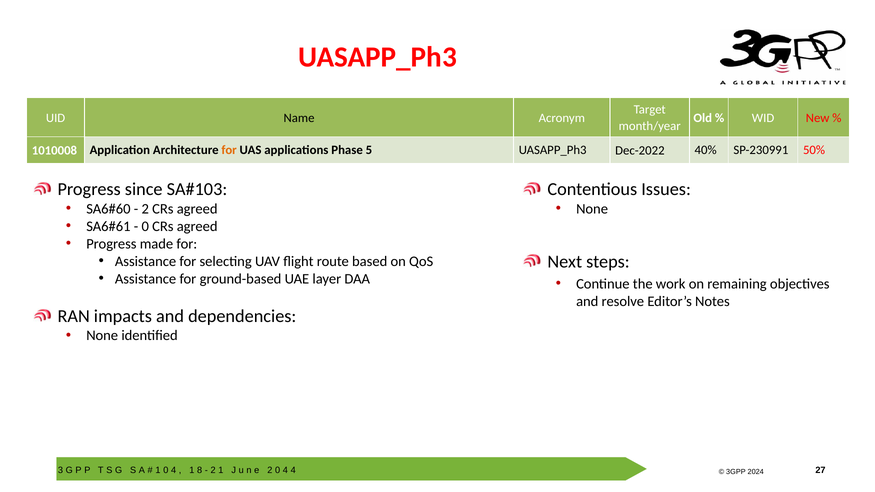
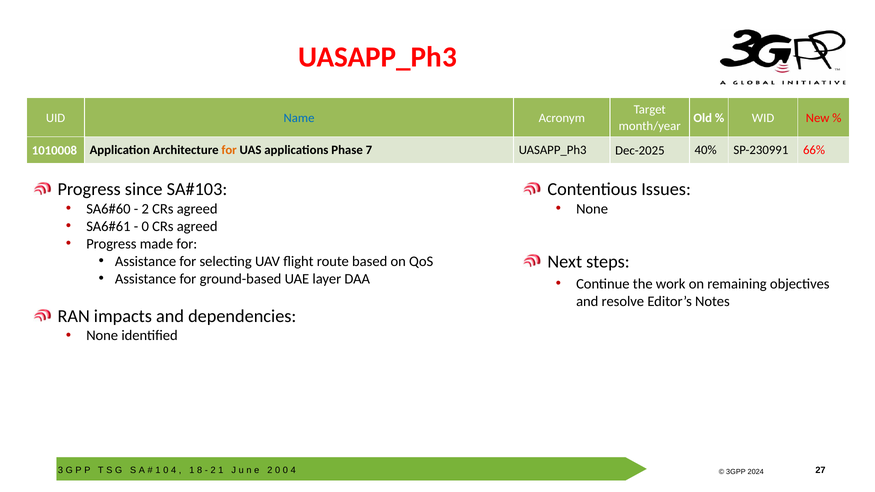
Name colour: black -> blue (299, 118)
5: 5 -> 7 (369, 150)
Dec-2022: Dec-2022 -> Dec-2025 (640, 151)
50%: 50% -> 66% (814, 150)
2 0 4: 4 -> 0 (285, 471)
